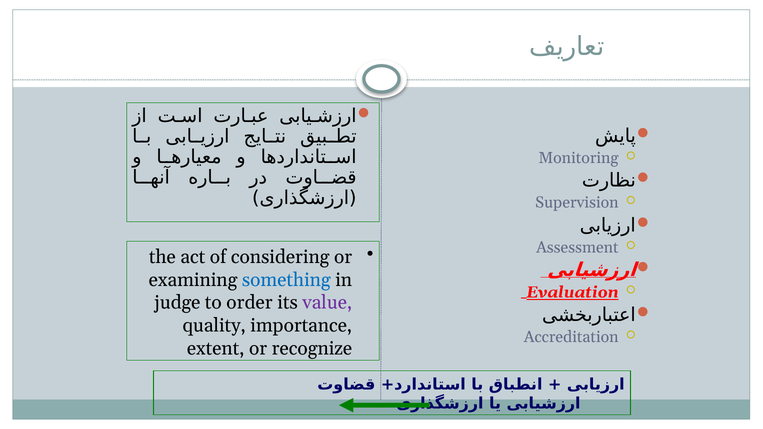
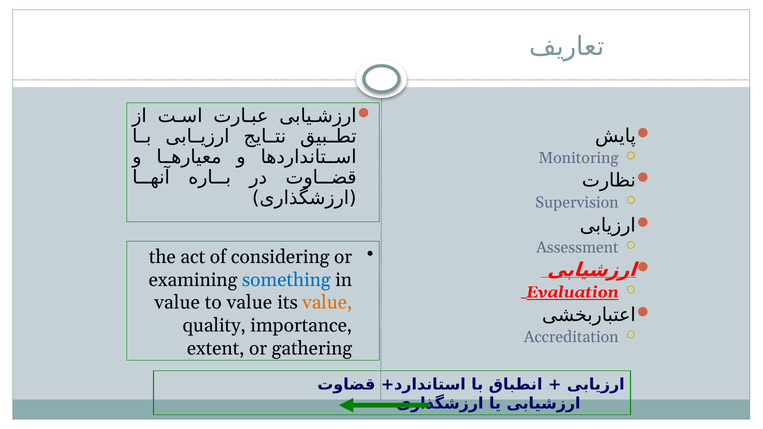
judge: judge -> value (177, 303)
to order: order -> value (249, 303)
value colour: purple -> orange (327, 303)
recognize: recognize -> gathering (312, 349)
